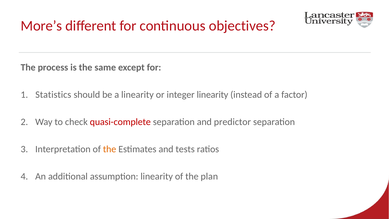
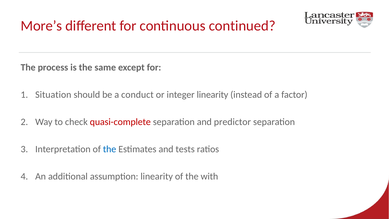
objectives: objectives -> continued (242, 26)
Statistics: Statistics -> Situation (53, 95)
a linearity: linearity -> conduct (137, 95)
the colour: orange -> blue (110, 149)
plan: plan -> with (209, 176)
